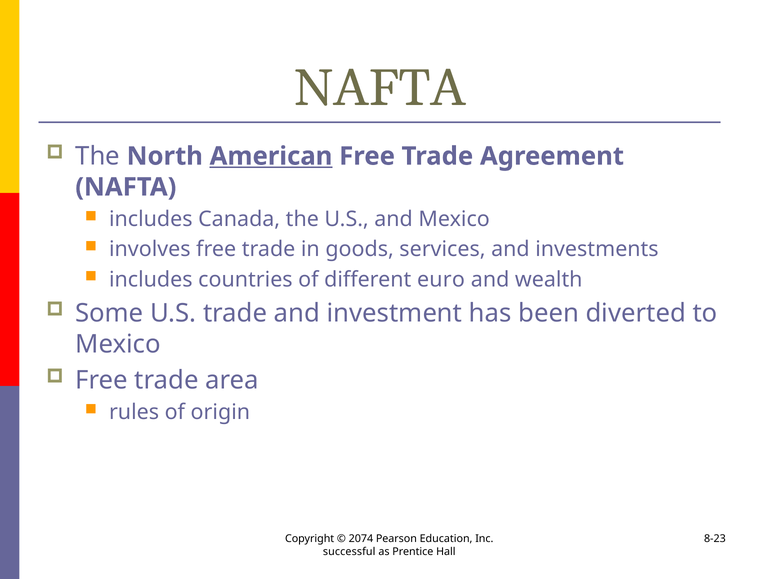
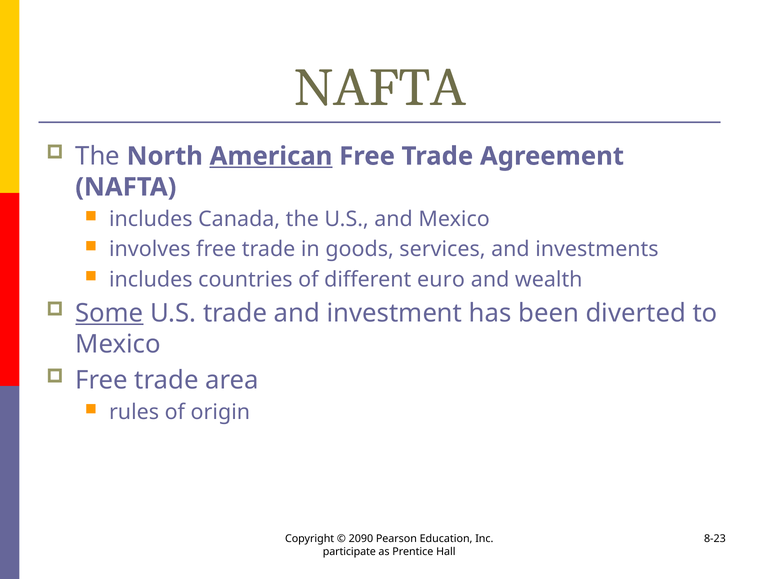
Some underline: none -> present (109, 313)
2074: 2074 -> 2090 (361, 539)
successful: successful -> participate (349, 551)
